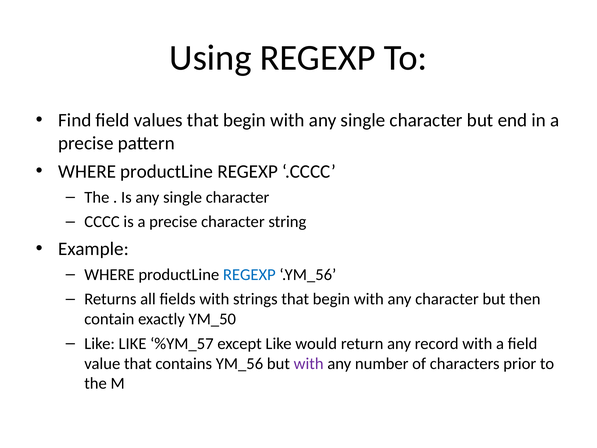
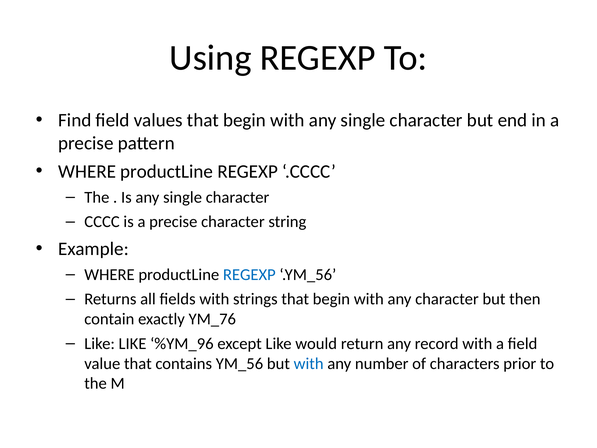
YM_50: YM_50 -> YM_76 (212, 319)
%YM_57: %YM_57 -> %YM_96 (182, 343)
with colour: purple -> blue (309, 363)
